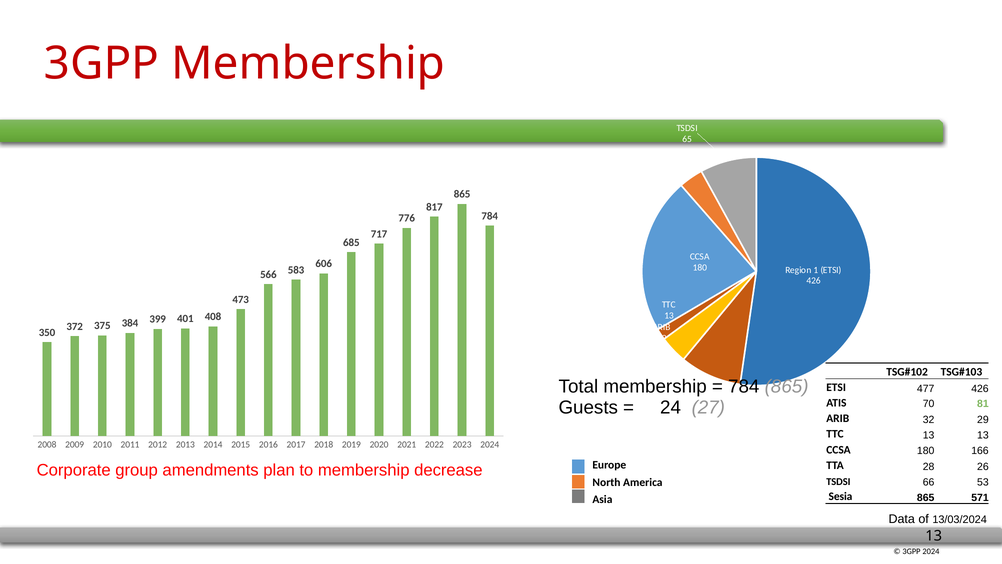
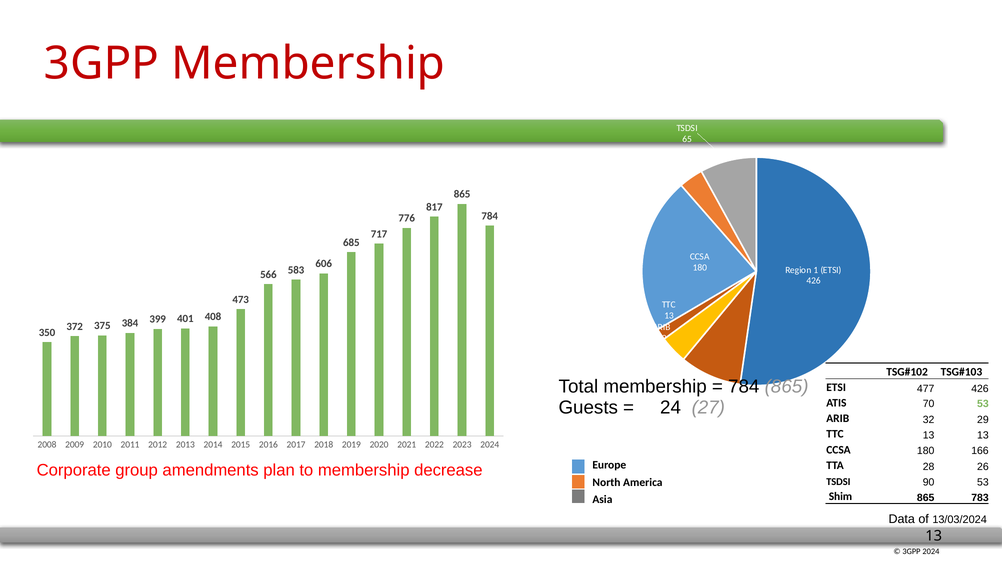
70 81: 81 -> 53 (983, 404)
66: 66 -> 90 (929, 482)
Sesia: Sesia -> Shim (841, 496)
571: 571 -> 783 (980, 498)
